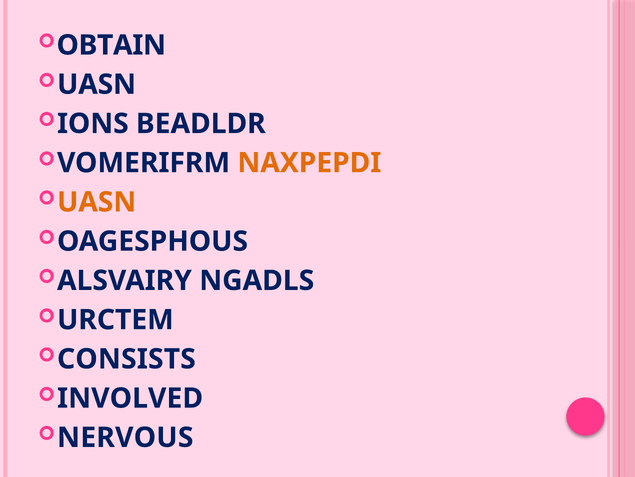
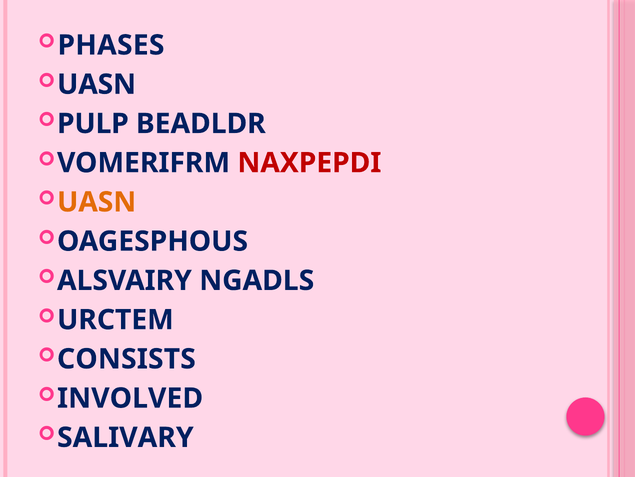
OBTAIN: OBTAIN -> PHASES (111, 45)
IONS: IONS -> PULP (93, 123)
NAXPEPDI colour: orange -> red (309, 163)
NERVOUS: NERVOUS -> SALIVARY (125, 437)
